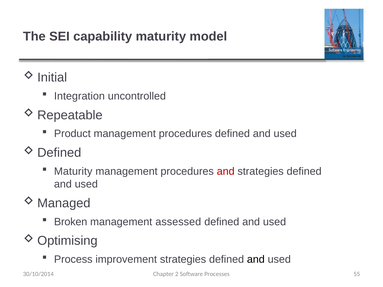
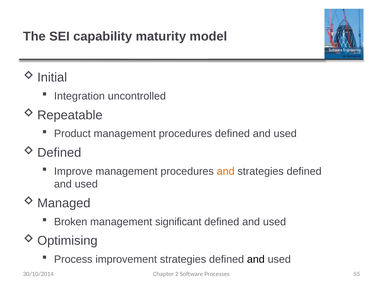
Maturity: Maturity -> Improve (73, 172)
and colour: red -> orange (226, 172)
assessed: assessed -> significant (178, 222)
